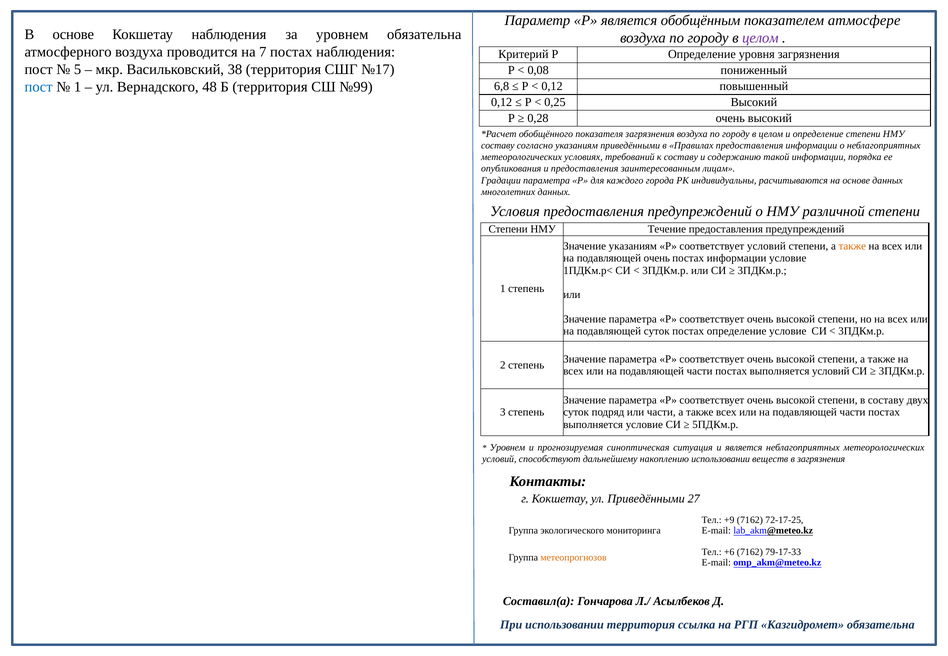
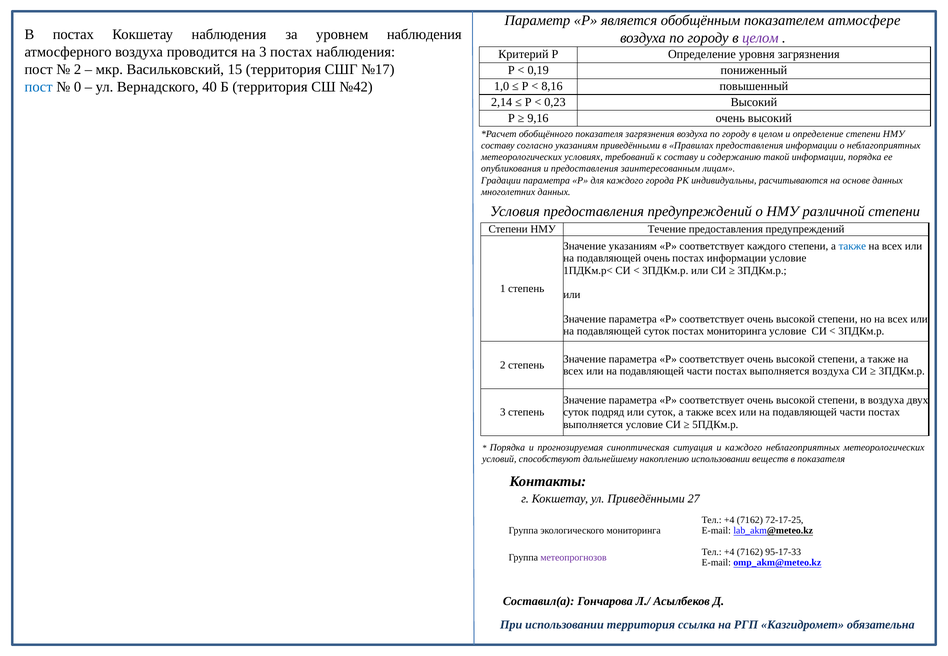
В основе: основе -> постах (73, 35)
уровнем обязательна: обязательна -> наблюдения (424, 35)
на 7: 7 -> 3 (263, 52)
5: 5 -> 2 (78, 70)
38: 38 -> 15 (235, 70)
0,08: 0,08 -> 0,19 (538, 70)
1: 1 -> 0 (78, 87)
48: 48 -> 40 (210, 87)
№99: №99 -> №42 (356, 87)
6,8: 6,8 -> 1,0 (502, 86)
0,12: 0,12 -> 8,16 (552, 86)
0,12: 0,12 -> 2,14 (502, 102)
0,25: 0,25 -> 0,23 (555, 102)
0,28: 0,28 -> 9,16 (538, 118)
соответствует условий: условий -> каждого (766, 246)
также colour: orange -> blue (852, 246)
постах определение: определение -> мониторинга (737, 331)
выполняется условий: условий -> воздуха (831, 371)
в составу: составу -> воздуха (886, 400)
или части: части -> суток (661, 413)
Уровнем: Уровнем -> Порядка (507, 448)
и является: является -> каждого (744, 448)
в загрязнения: загрязнения -> показателя (821, 459)
+9: +9 -> +4 (729, 520)
+6: +6 -> +4 (729, 552)
79-17-33: 79-17-33 -> 95-17-33 (783, 552)
метеопрогнозов colour: orange -> purple (574, 558)
